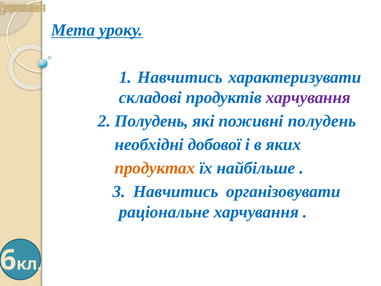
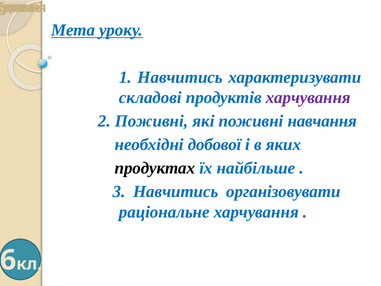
2 Полудень: Полудень -> Поживні (151, 121)
поживні полудень: полудень -> навчання (322, 121)
продуктах colour: orange -> black (155, 168)
